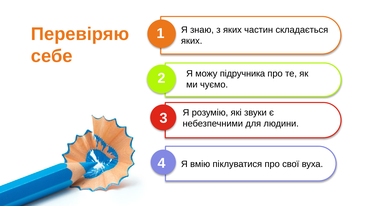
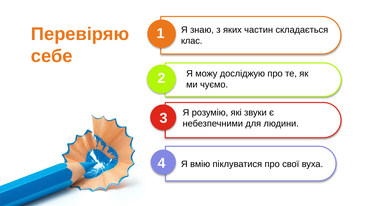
яких: яких -> клас (192, 41)
підручника: підручника -> досліджую (242, 73)
